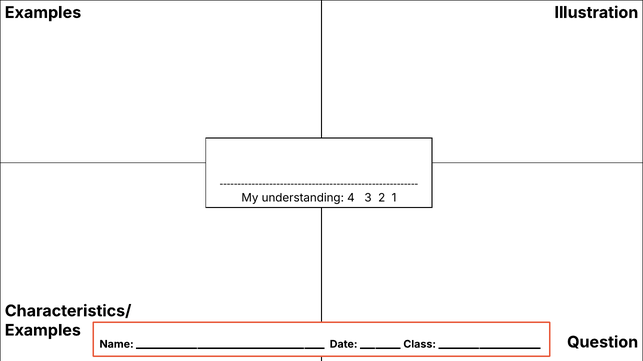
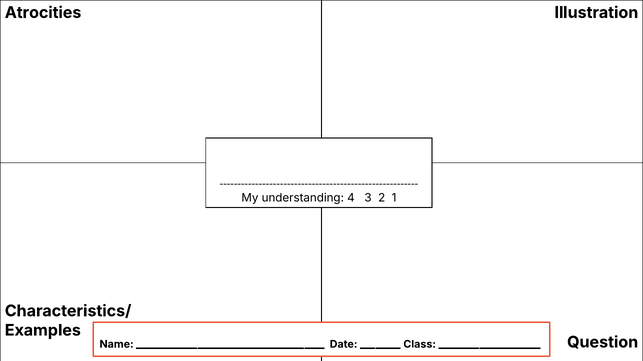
Examples: Examples -> Atrocities (43, 13)
